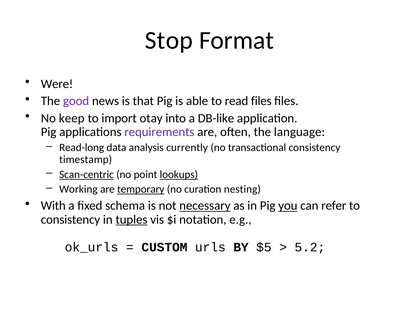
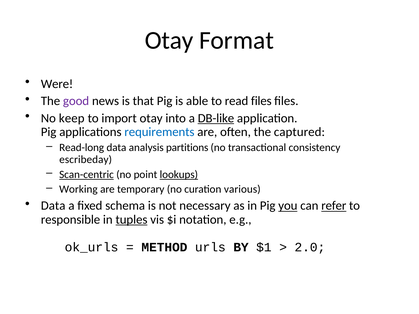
Stop: Stop -> Otay (169, 41)
DB-like underline: none -> present (216, 118)
requirements colour: purple -> blue (159, 132)
language: language -> captured (299, 132)
currently: currently -> partitions (187, 148)
timestamp: timestamp -> escribeday (86, 160)
temporary underline: present -> none (141, 189)
nesting: nesting -> various (242, 189)
With: With -> Data (53, 206)
necessary underline: present -> none (205, 206)
refer underline: none -> present (334, 206)
consistency: consistency -> responsible (71, 220)
CUSTOM: CUSTOM -> METHOD (164, 247)
$5: $5 -> $1 (264, 247)
5.2: 5.2 -> 2.0 (310, 247)
